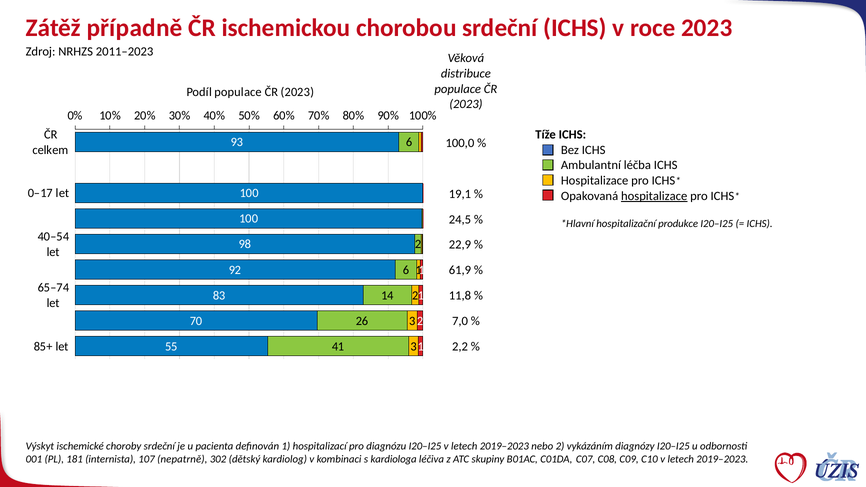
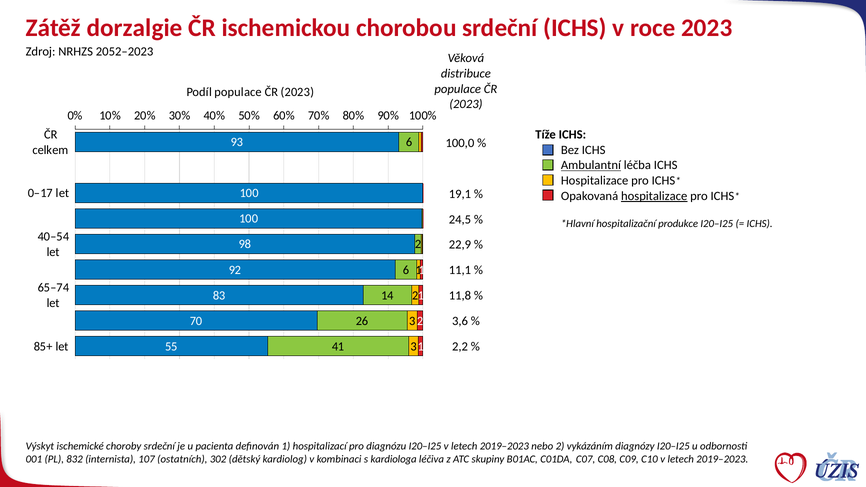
případně: případně -> dorzalgie (135, 28)
2011–2023: 2011–2023 -> 2052–2023 (125, 51)
Ambulantní underline: none -> present (591, 165)
61,9: 61,9 -> 11,1 (460, 270)
7,0: 7,0 -> 3,6 (460, 321)
181: 181 -> 832 (75, 459)
nepatrně: nepatrně -> ostatních (182, 459)
